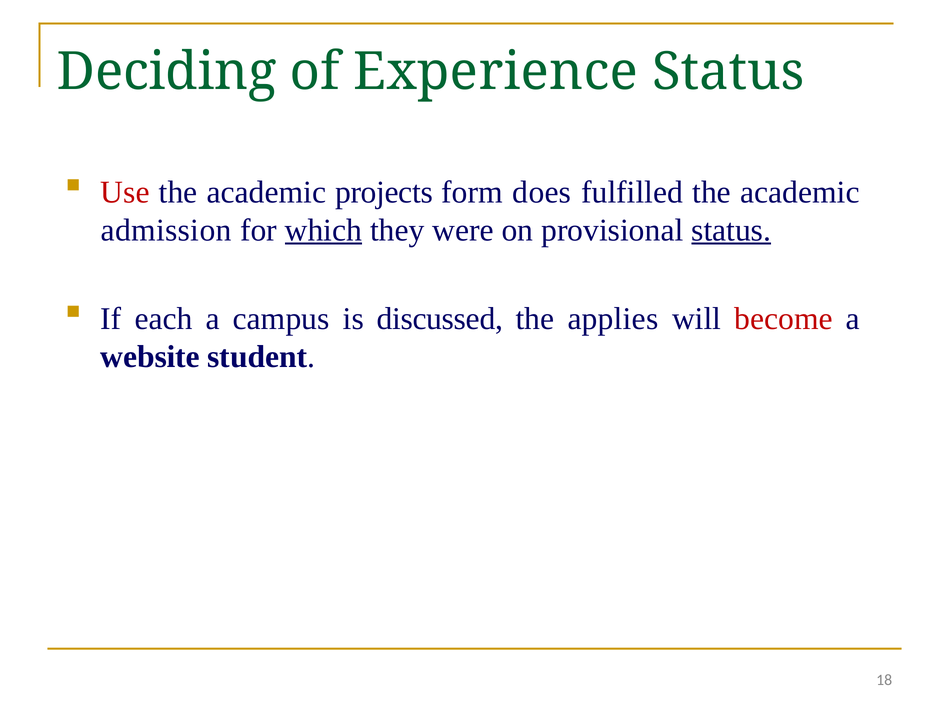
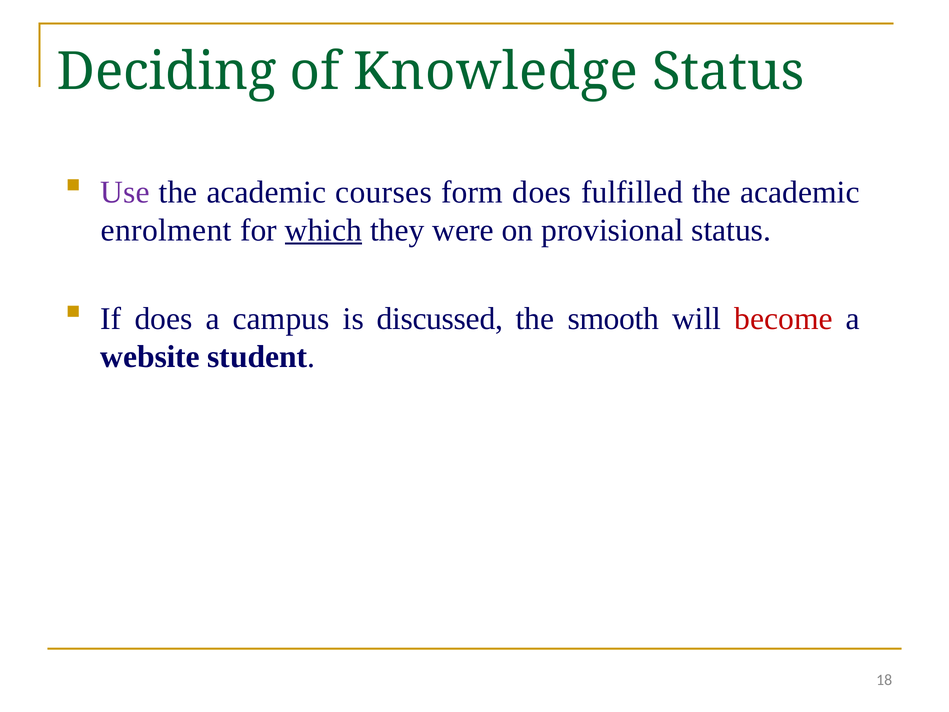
Experience: Experience -> Knowledge (496, 72)
Use colour: red -> purple (125, 192)
projects: projects -> courses (384, 192)
admission: admission -> enrolment (166, 230)
status underline: present -> none (731, 230)
If each: each -> does (164, 319)
applies: applies -> smooth (613, 319)
